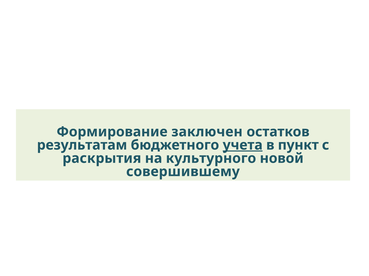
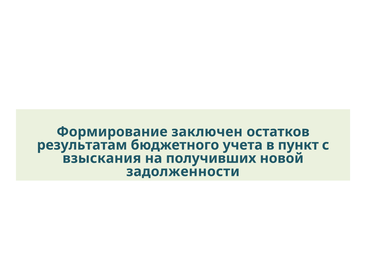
учета underline: present -> none (243, 145)
раскрытия: раскрытия -> взыскания (102, 159)
культурного: культурного -> получивших (211, 159)
совершившему: совершившему -> задолженности (183, 172)
